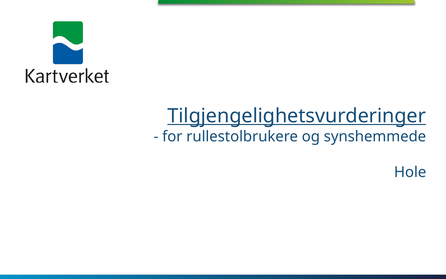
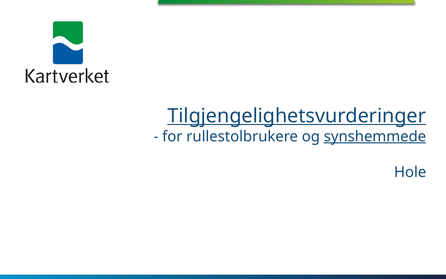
synshemmede underline: none -> present (375, 136)
